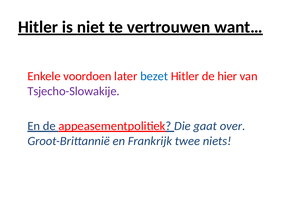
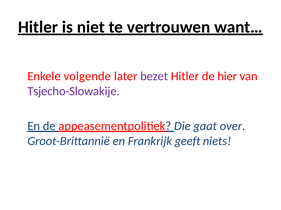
voordoen: voordoen -> volgende (87, 76)
bezet colour: blue -> purple (154, 76)
twee: twee -> geeft (188, 141)
